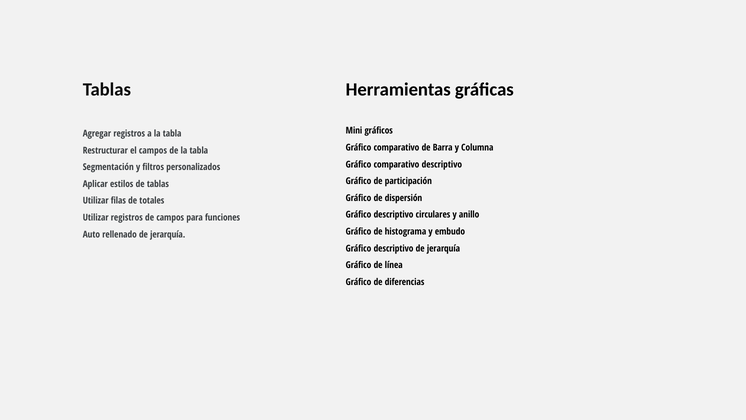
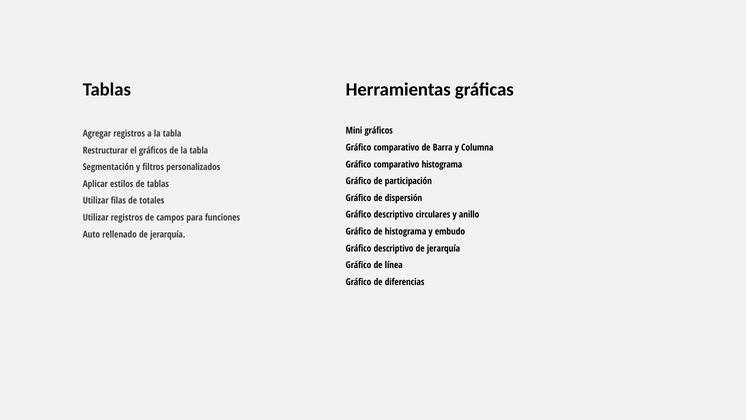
el campos: campos -> gráficos (153, 150)
comparativo descriptivo: descriptivo -> histograma (442, 164)
